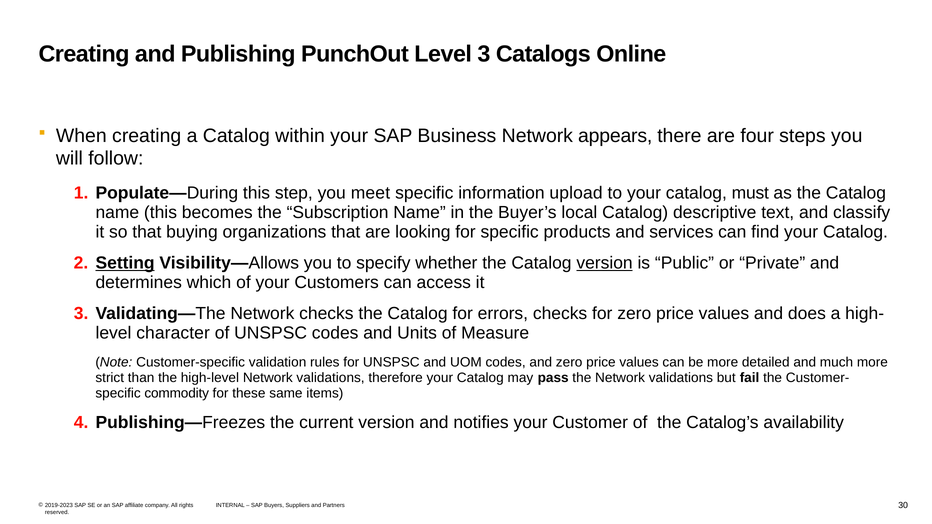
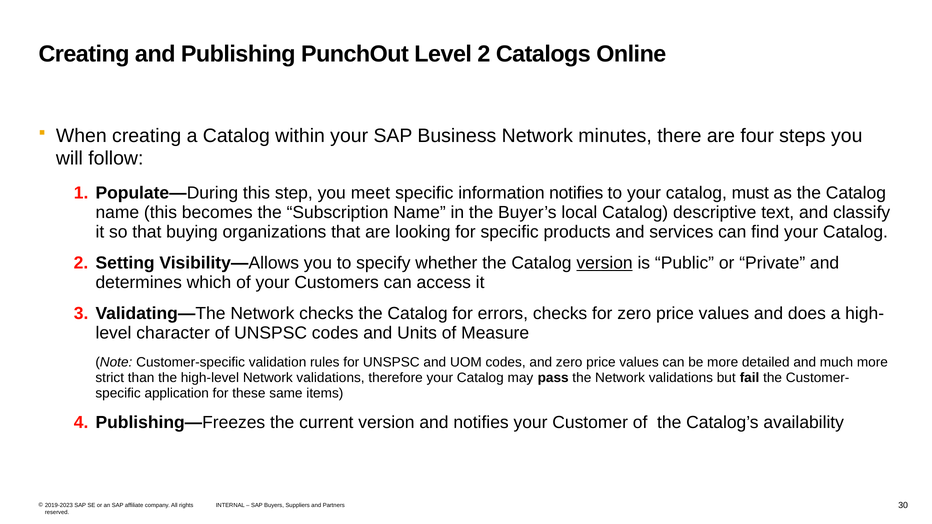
Level 3: 3 -> 2 (484, 54)
appears: appears -> minutes (615, 136)
information upload: upload -> notifies (576, 193)
Setting underline: present -> none (125, 263)
commodity: commodity -> application (177, 393)
